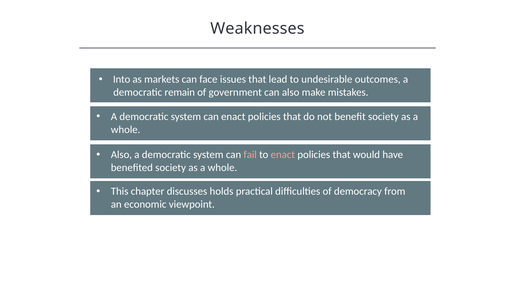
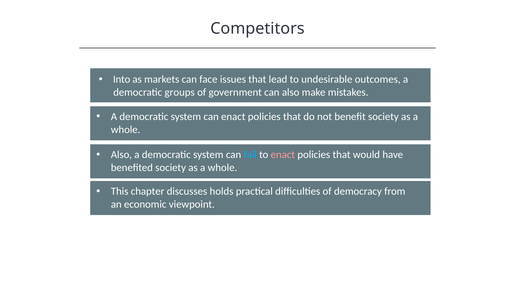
Weaknesses: Weaknesses -> Competitors (257, 29)
remain: remain -> groups (180, 92)
fail colour: pink -> light blue (250, 155)
